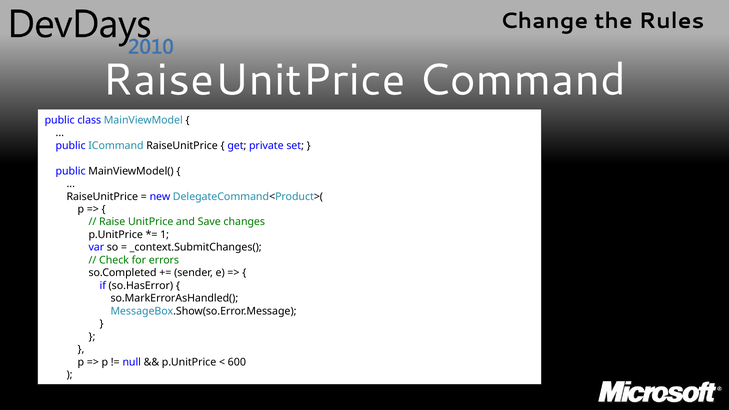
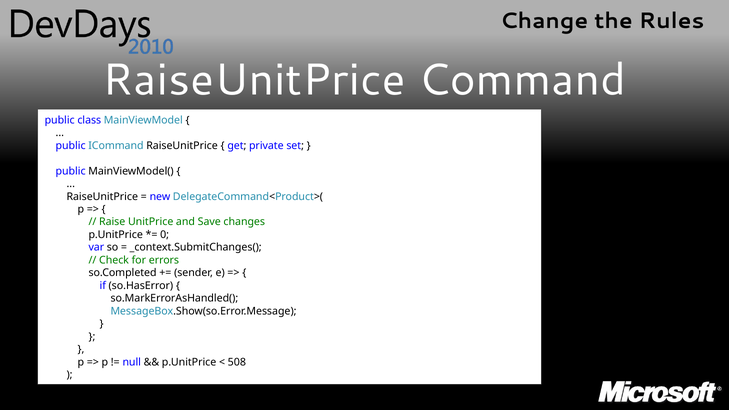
1: 1 -> 0 (165, 235)
600: 600 -> 508 (237, 362)
